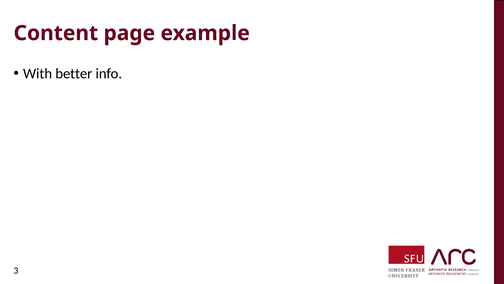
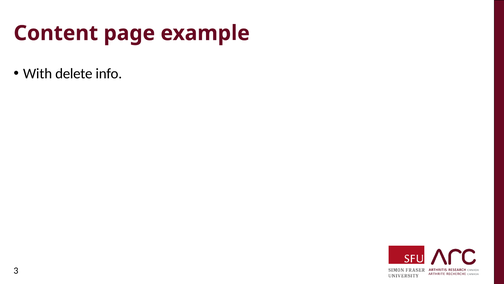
better: better -> delete (74, 73)
